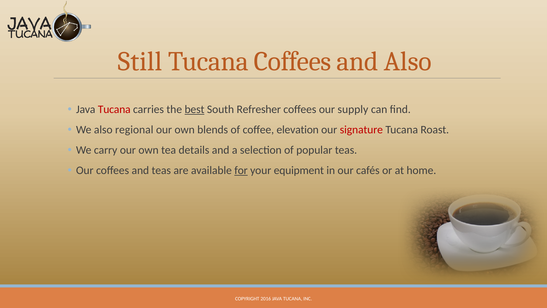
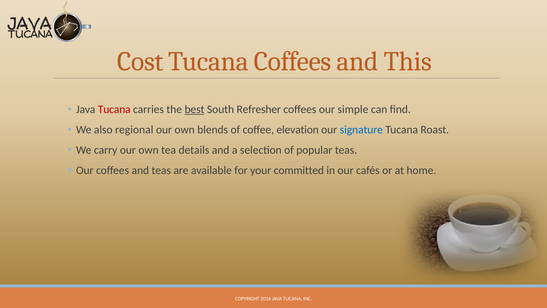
Still: Still -> Cost (140, 61)
and Also: Also -> This (408, 61)
supply: supply -> simple (353, 109)
signature colour: red -> blue (361, 130)
for underline: present -> none (241, 170)
equipment: equipment -> committed (299, 170)
